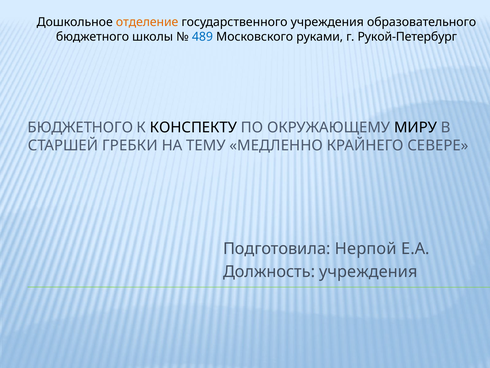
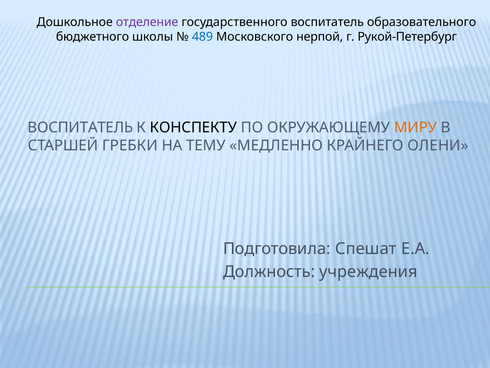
отделение colour: orange -> purple (147, 22)
государственного учреждения: учреждения -> воспитатель (327, 22)
руками: руками -> нерпой (320, 37)
БЮДЖЕТНОГО: БЮДЖЕТНОГО -> ВОСПИТАТЕЛЬ (80, 127)
МИРУ colour: black -> orange (415, 127)
СЕВЕРЕ: СЕВЕРЕ -> ОЛЕНИ (438, 145)
Нерпой: Нерпой -> Спешат (366, 249)
